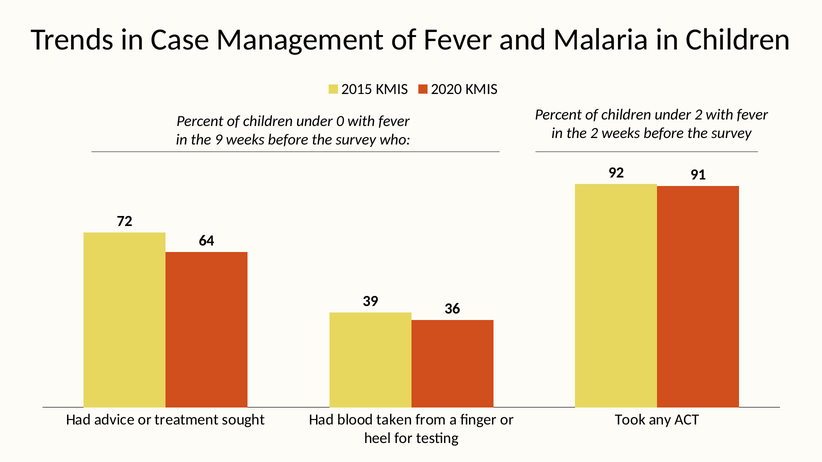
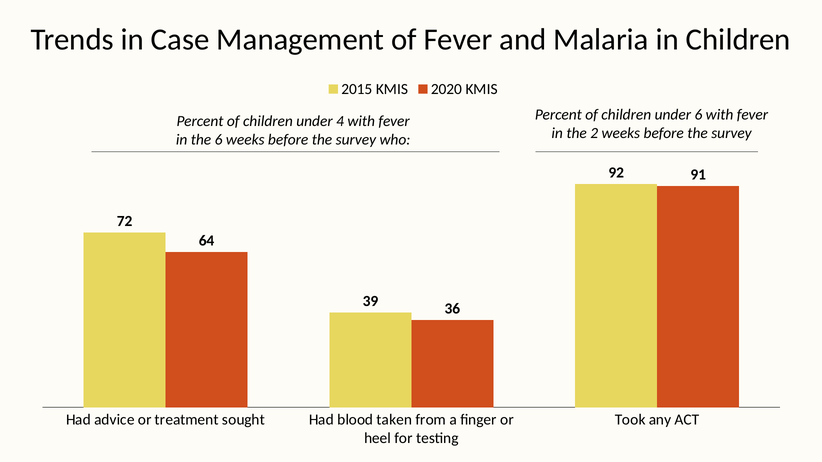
under 2: 2 -> 6 (698, 115)
0: 0 -> 4 (340, 121)
the 9: 9 -> 6 (219, 140)
